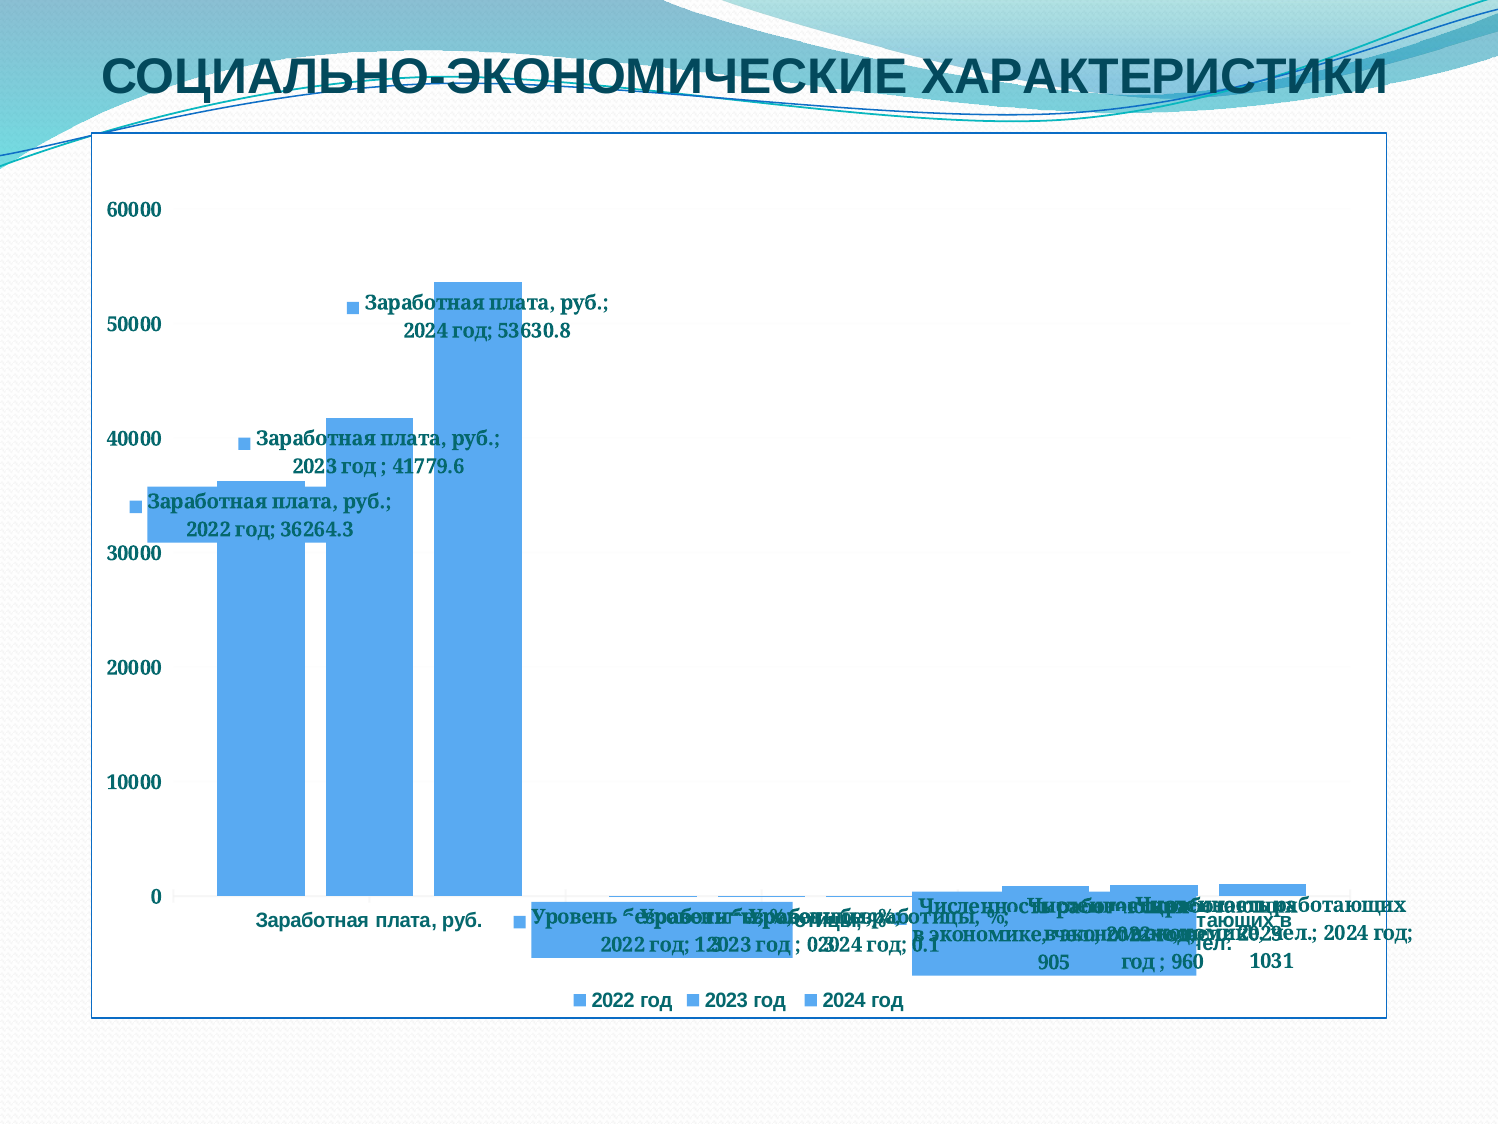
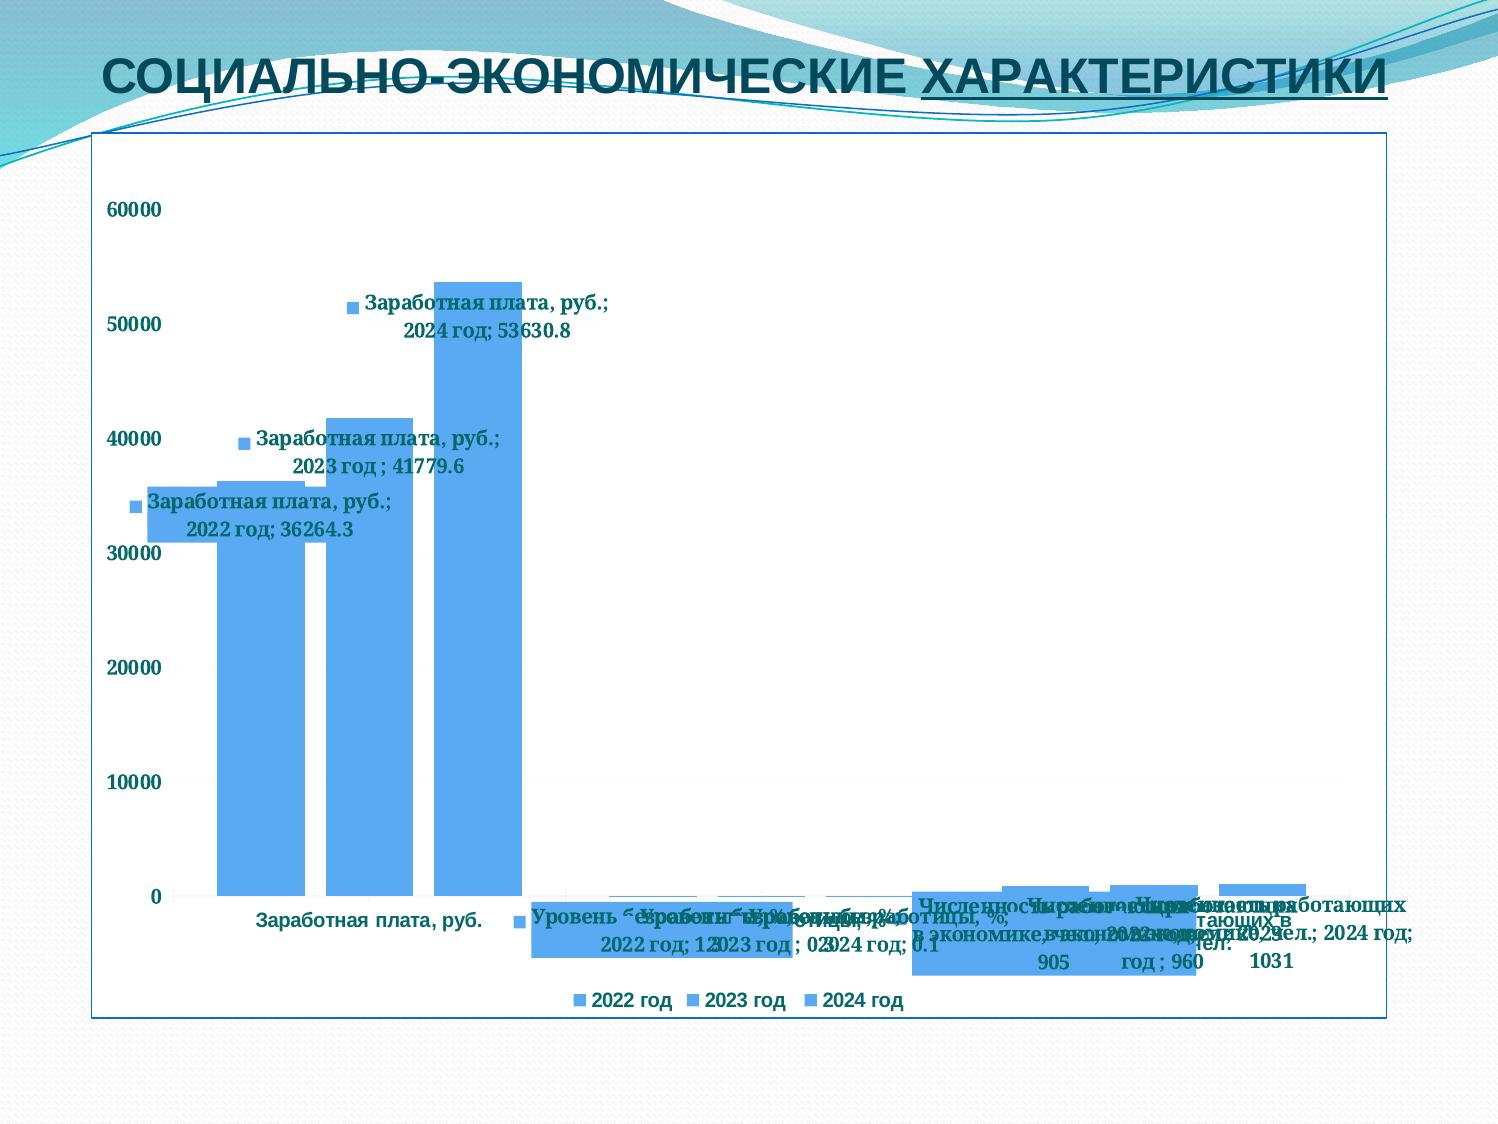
ХАРАКТЕРИСТИКИ underline: none -> present (1155, 77)
